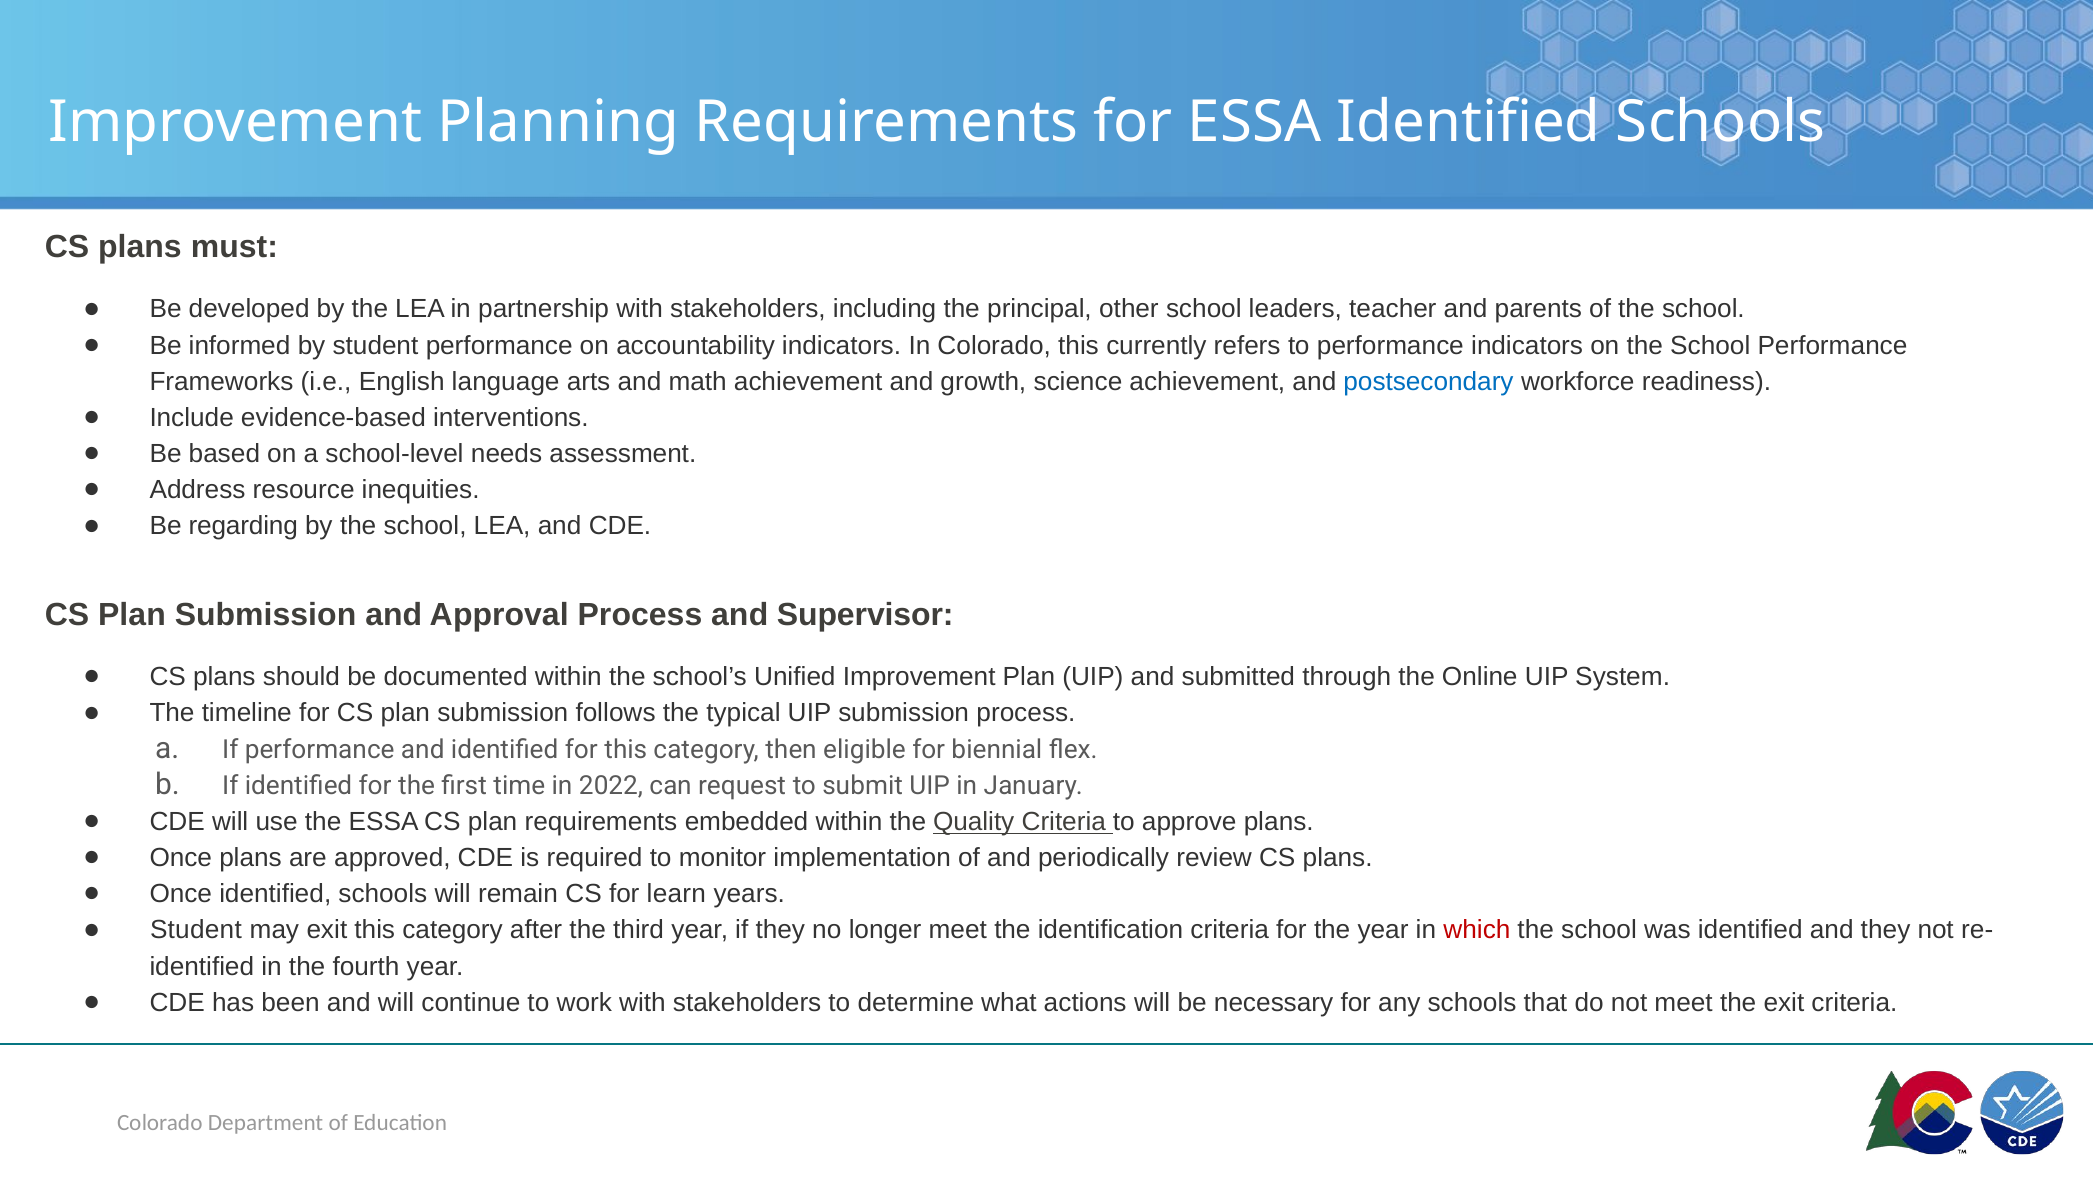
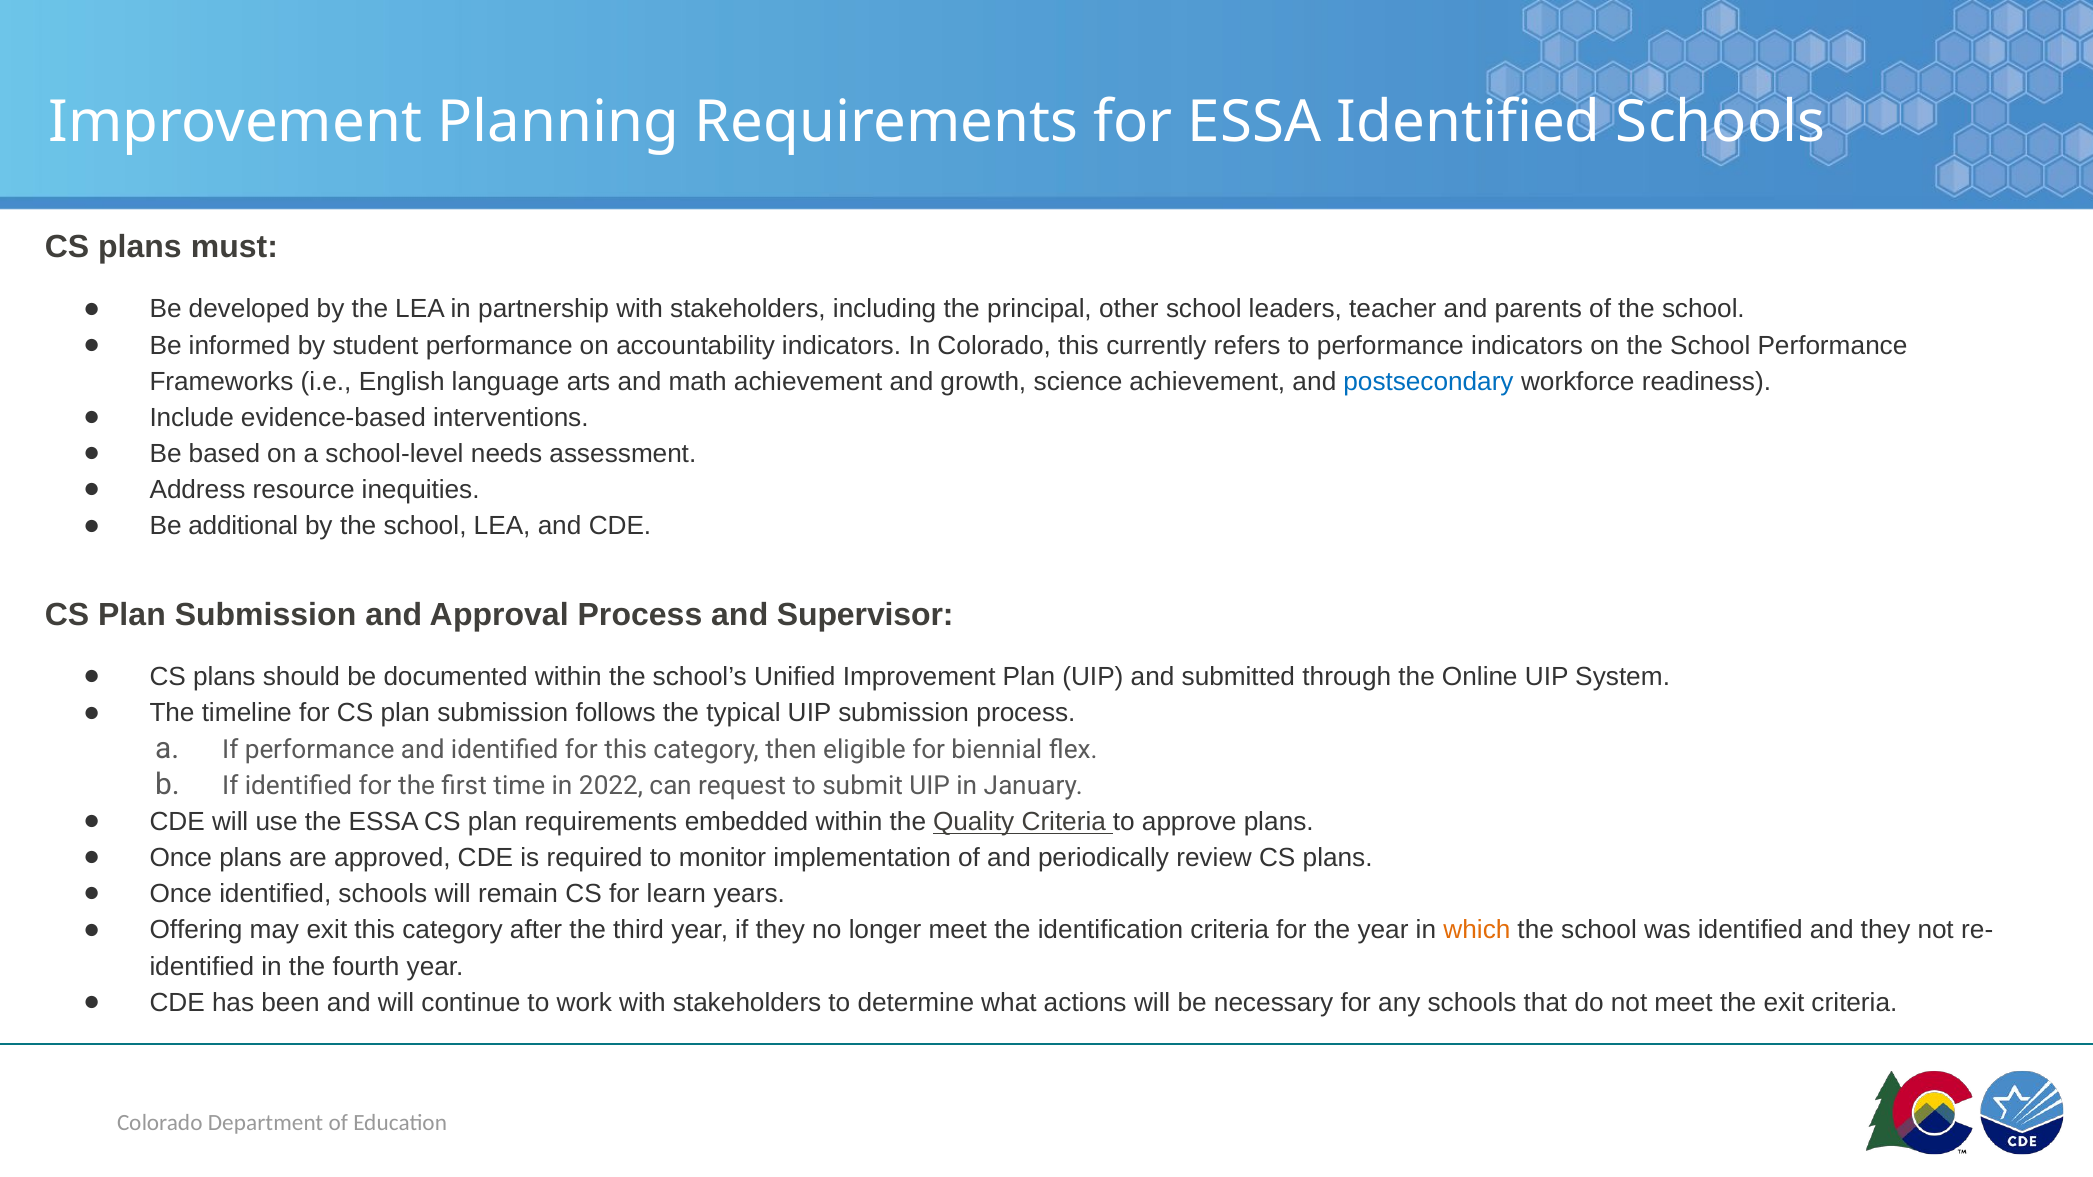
regarding: regarding -> additional (243, 526)
Student: Student -> Offering (196, 931)
which colour: red -> orange (1477, 931)
